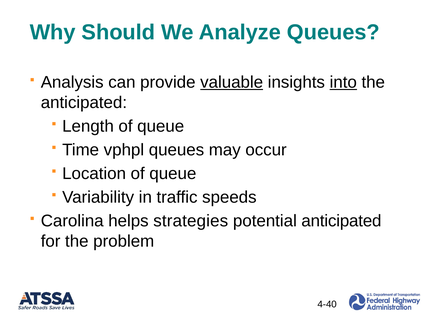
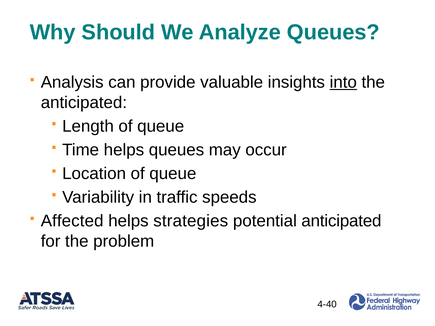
valuable underline: present -> none (232, 82)
Time vphpl: vphpl -> helps (124, 150)
Carolina: Carolina -> Affected (72, 221)
